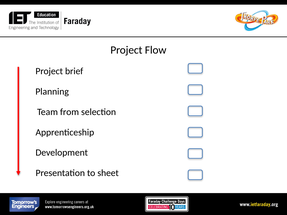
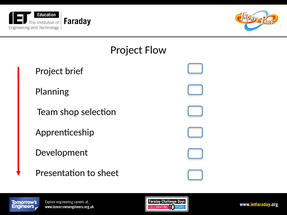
from: from -> shop (69, 112)
